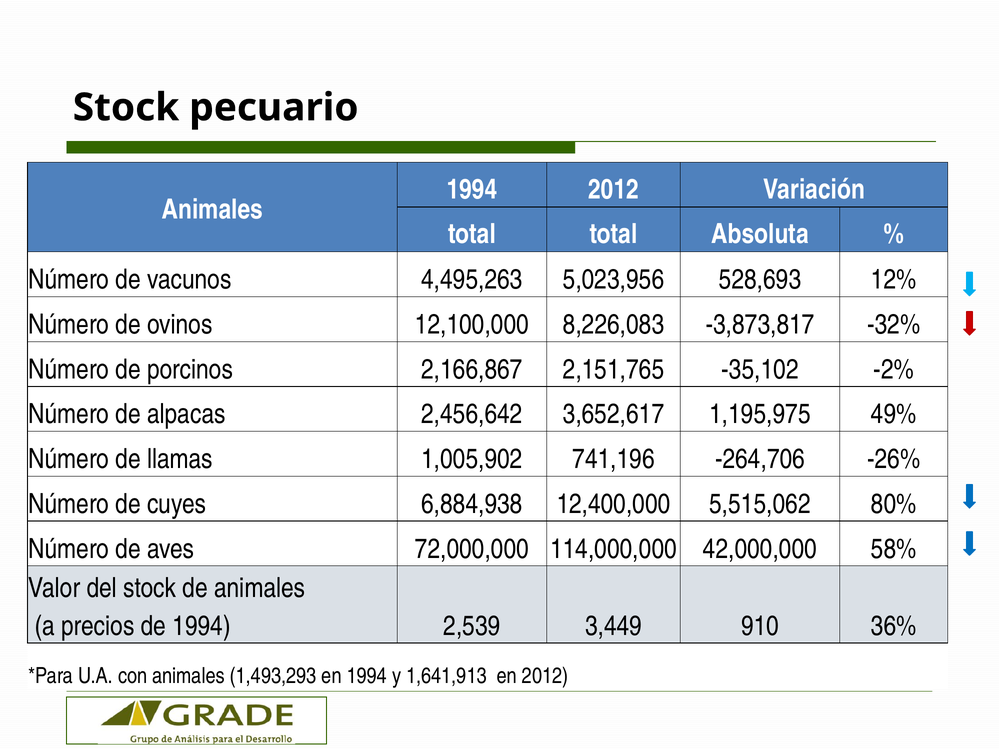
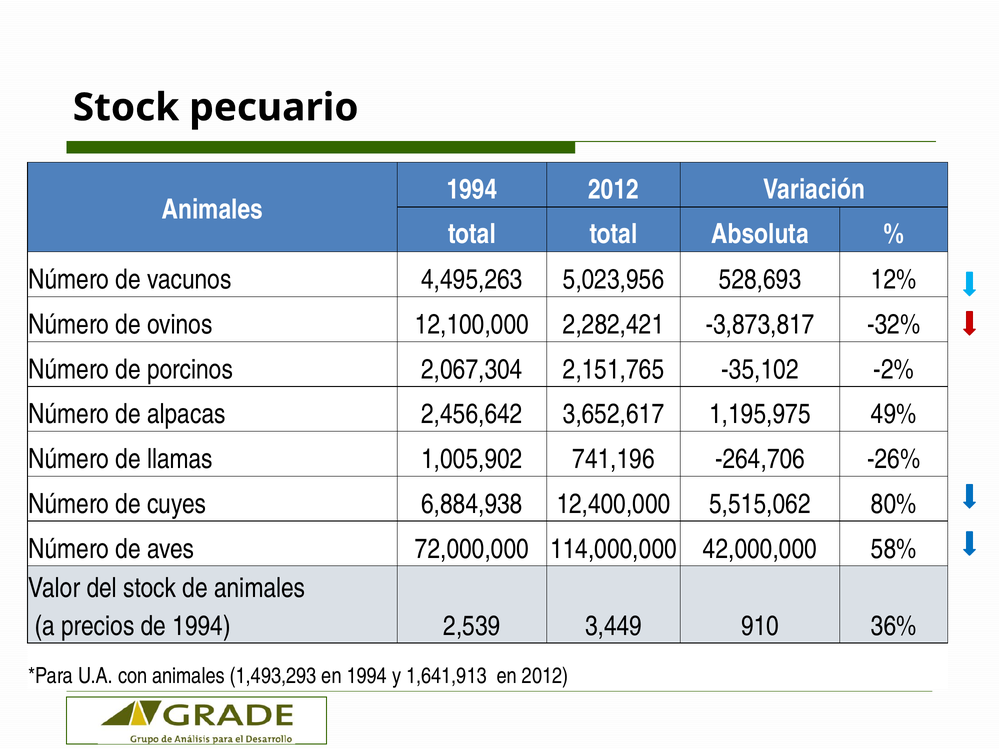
8,226,083: 8,226,083 -> 2,282,421 (614, 325)
2,166,867: 2,166,867 -> 2,067,304 (472, 370)
